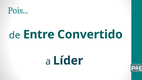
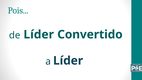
de Entre: Entre -> Líder (39, 34)
